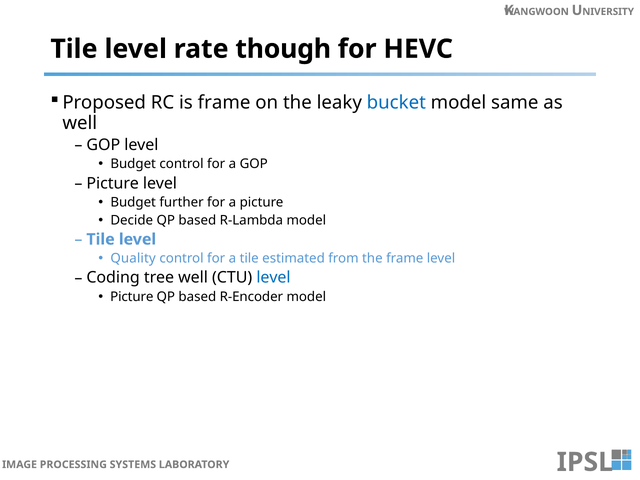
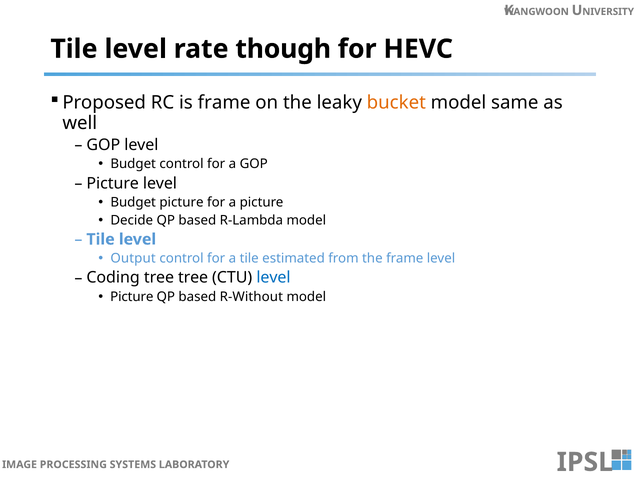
bucket colour: blue -> orange (396, 103)
Budget further: further -> picture (182, 202)
Quality: Quality -> Output (133, 259)
tree well: well -> tree (193, 278)
R-Encoder: R-Encoder -> R-Without (251, 297)
